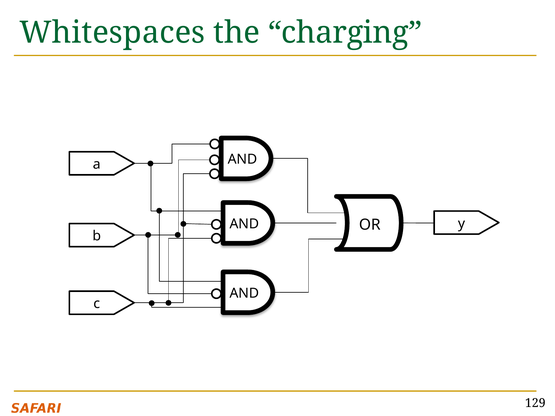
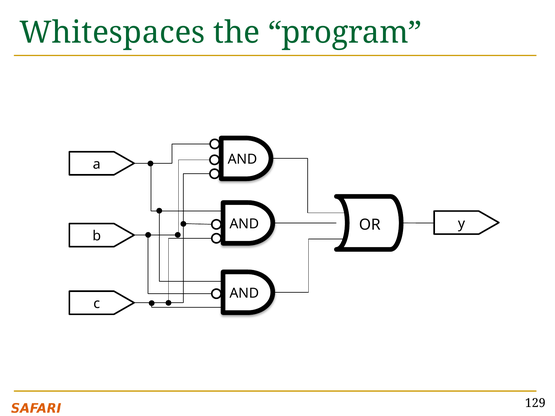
charging: charging -> program (345, 33)
